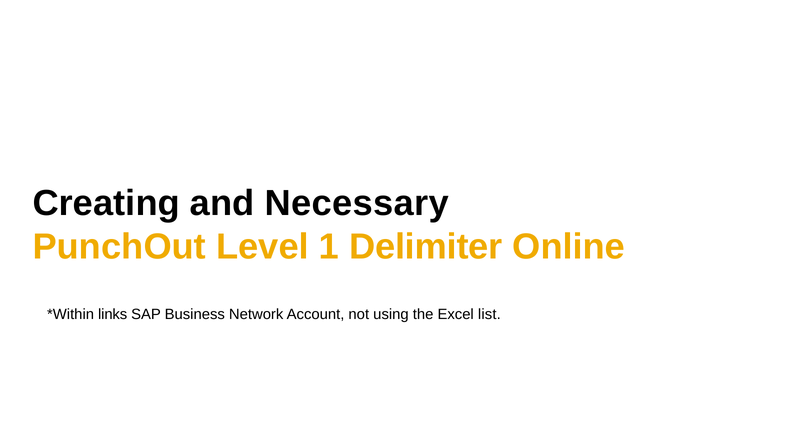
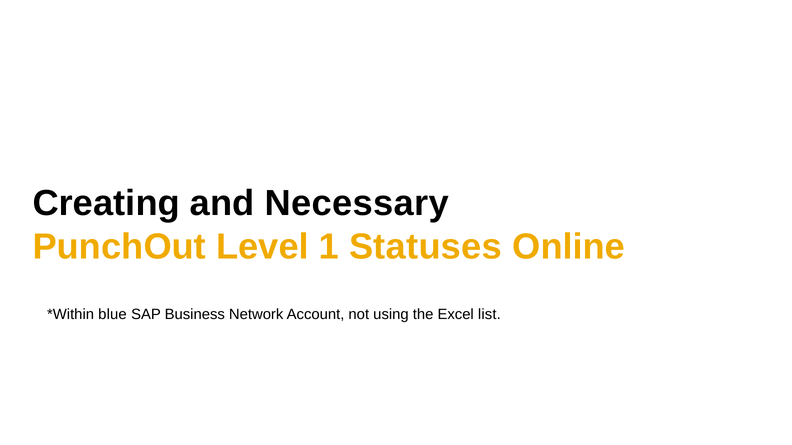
Delimiter: Delimiter -> Statuses (426, 247)
links: links -> blue (112, 315)
